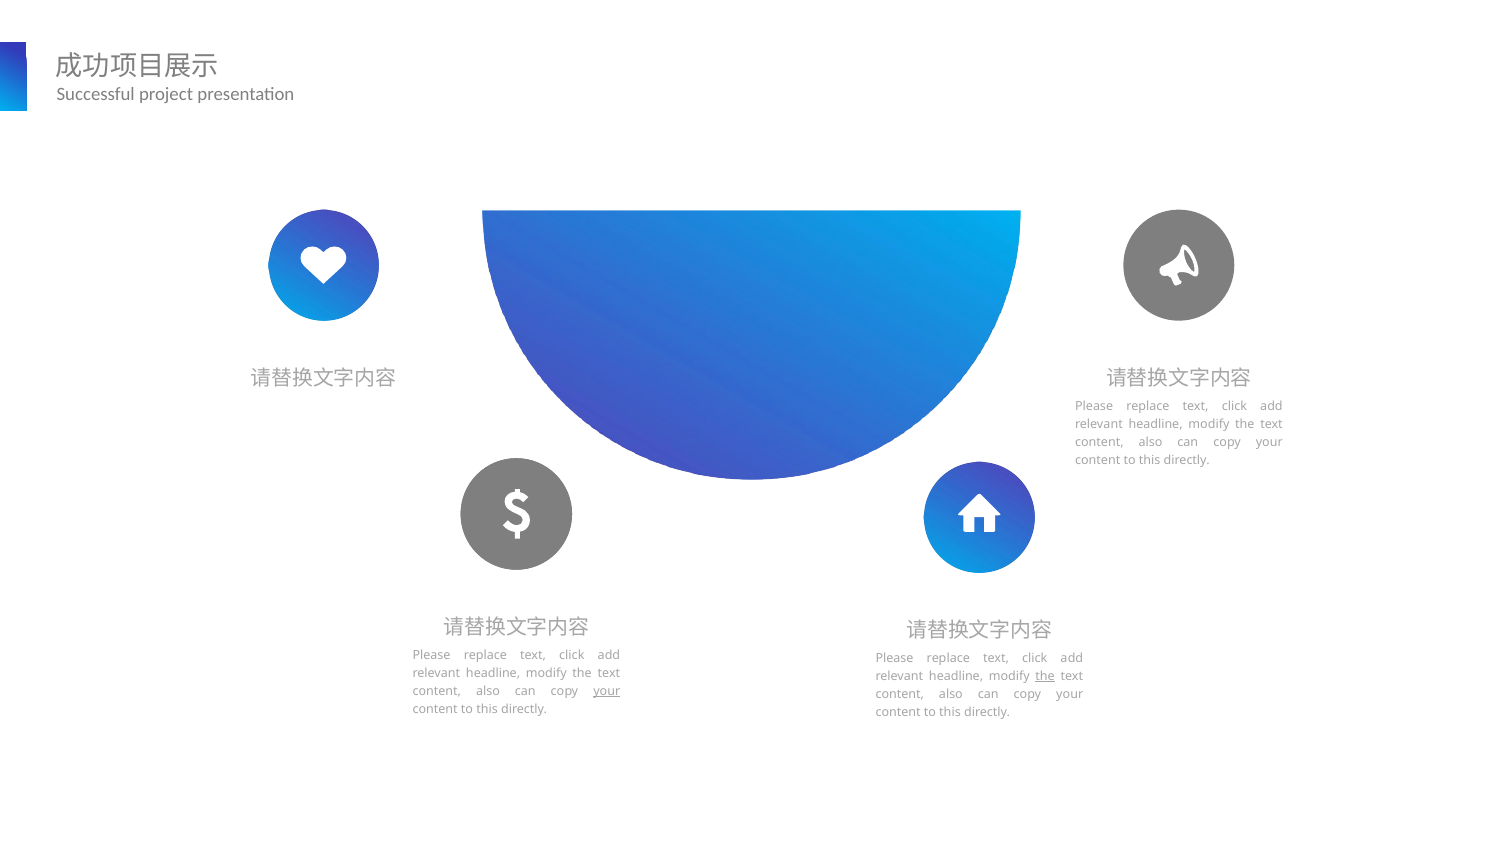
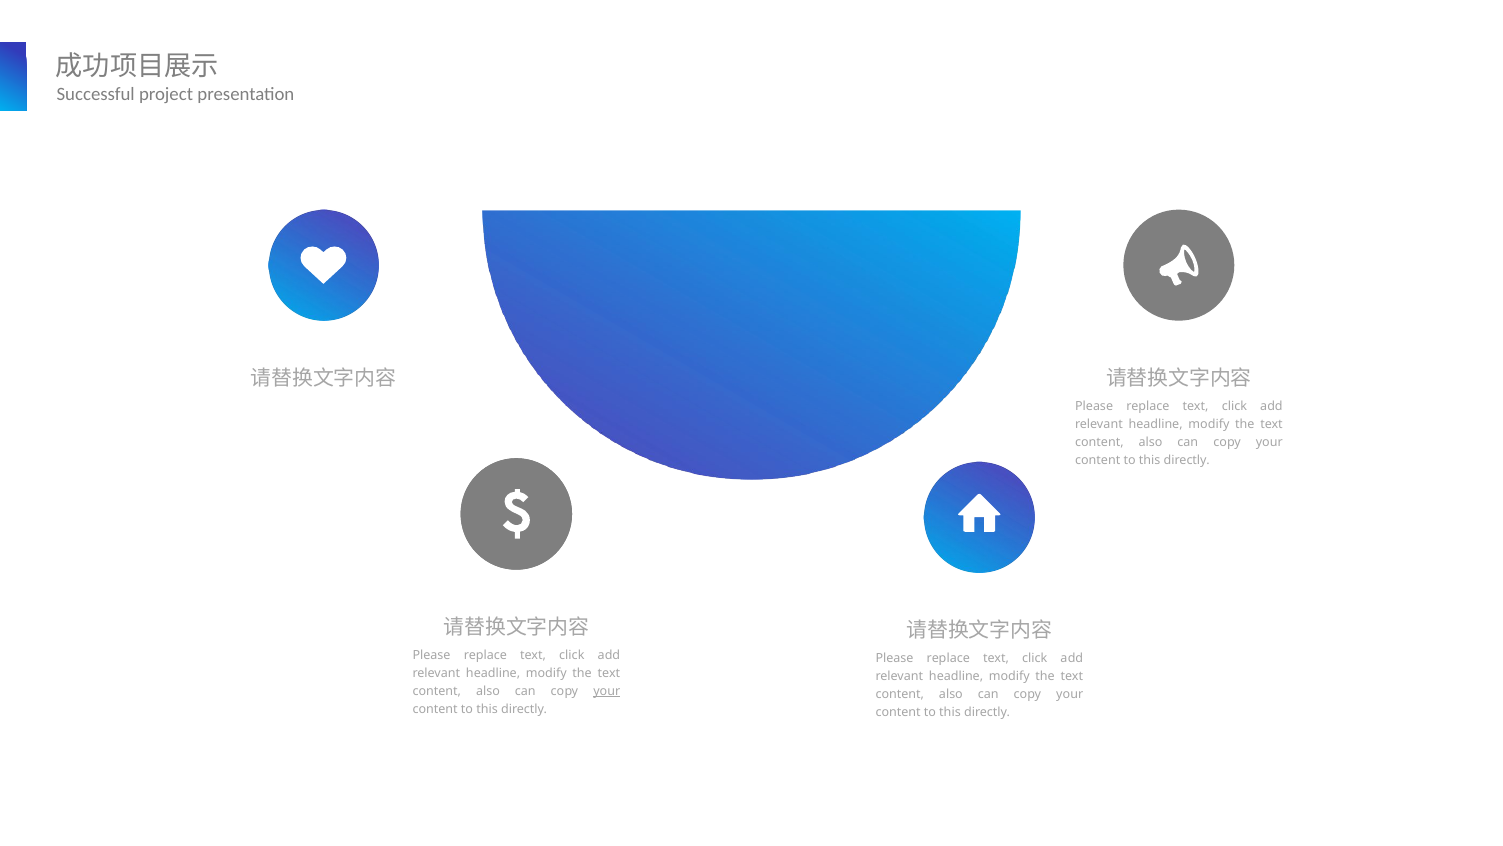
the underline: present -> none (1045, 676)
